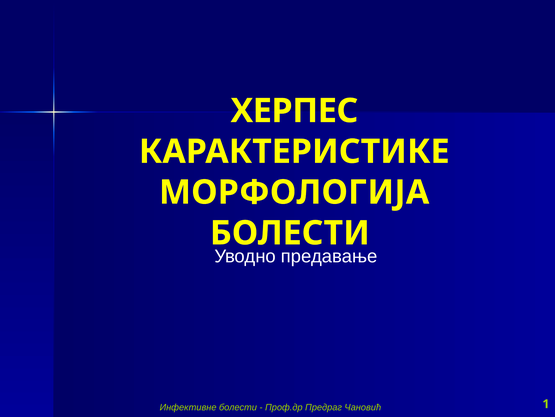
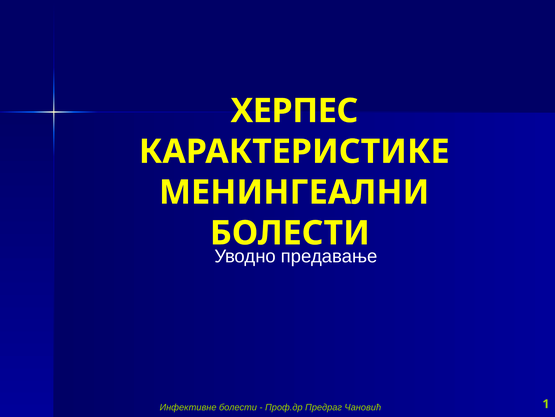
МОРФОЛОГИЈА: МОРФОЛОГИЈА -> МЕНИНГЕАЛНИ (294, 192)
